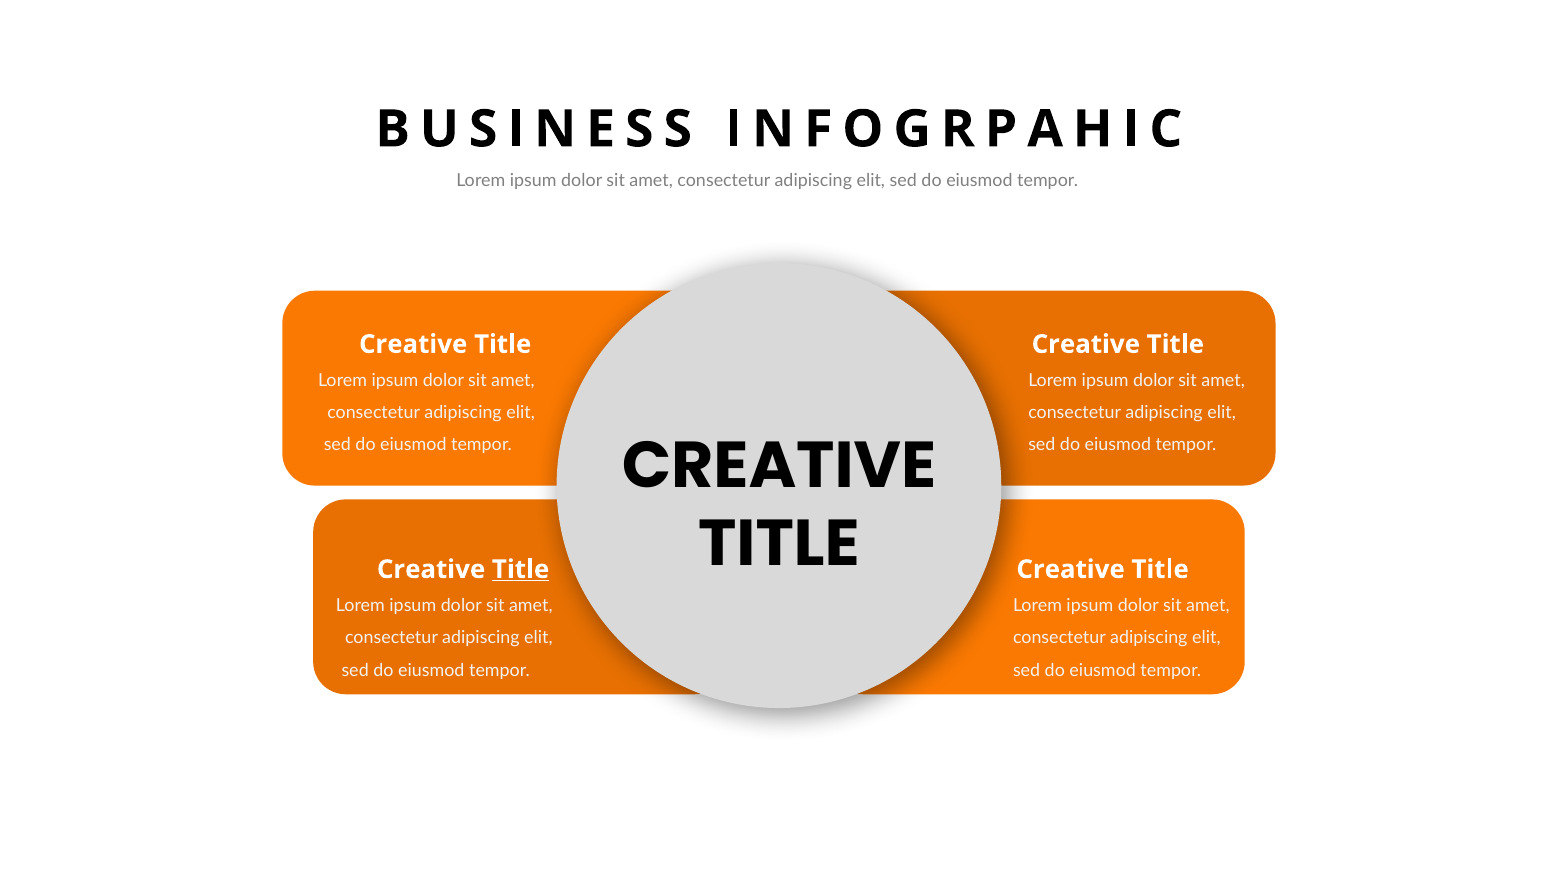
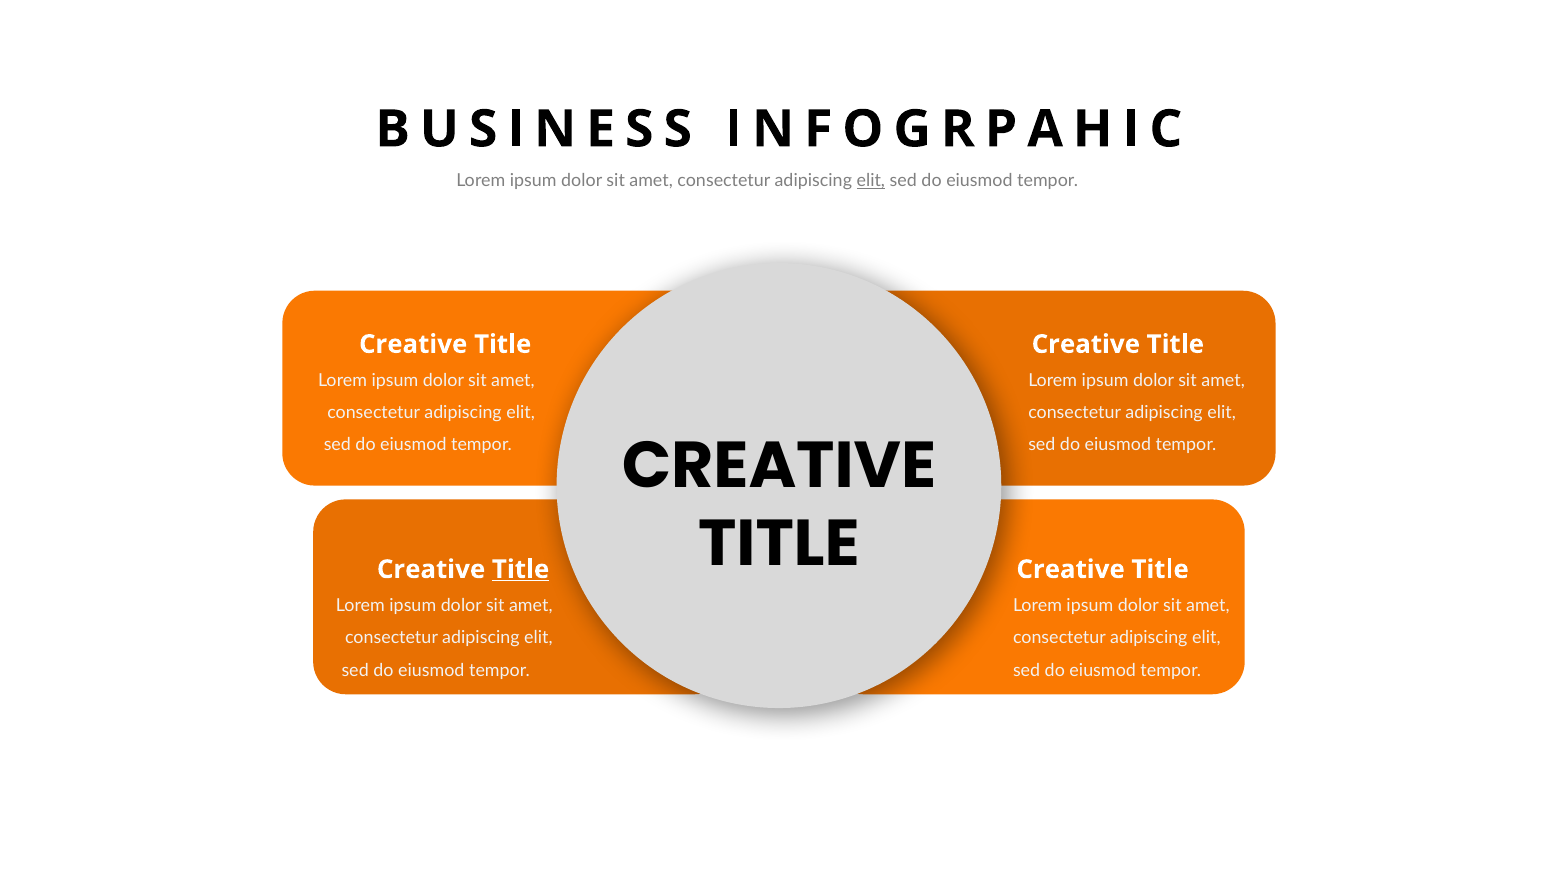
elit underline: none -> present (871, 181)
